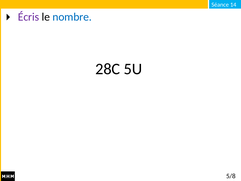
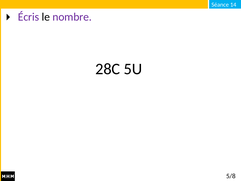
nombre colour: blue -> purple (72, 17)
